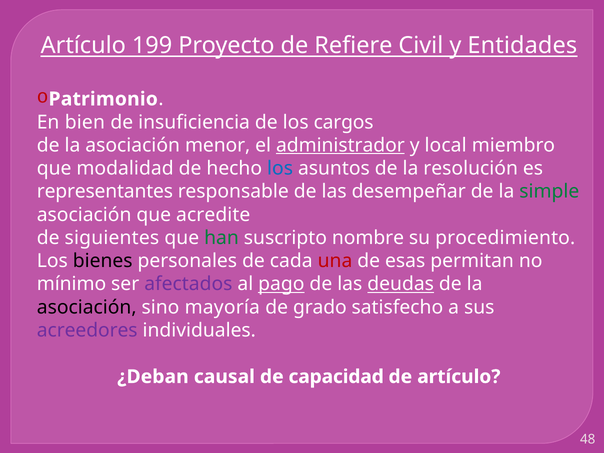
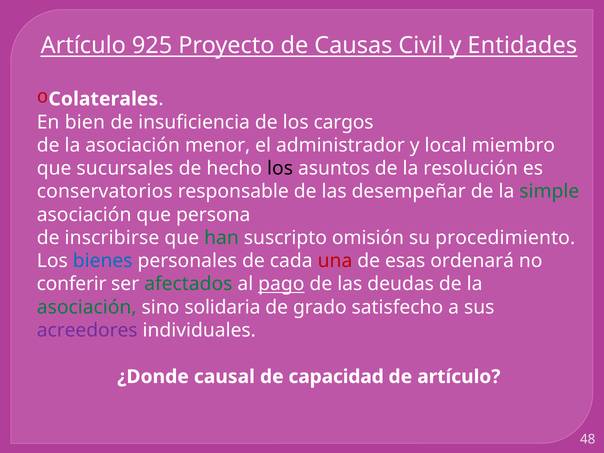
199: 199 -> 925 (152, 45)
Refiere: Refiere -> Causas (353, 45)
Patrimonio: Patrimonio -> Colaterales (103, 99)
administrador underline: present -> none (340, 145)
modalidad: modalidad -> sucursales (125, 168)
los colour: blue -> black (280, 168)
representantes: representantes -> conservatorios (105, 192)
acredite: acredite -> persona (213, 215)
siguientes: siguientes -> inscribirse (112, 238)
nombre: nombre -> omisión (368, 238)
bienes colour: black -> blue (103, 261)
permitan: permitan -> ordenará (472, 261)
mínimo: mínimo -> conferir (72, 284)
afectados colour: purple -> green (188, 284)
deudas underline: present -> none (401, 284)
asociación colour: black -> green (87, 307)
mayoría: mayoría -> solidaria (222, 307)
¿Deban: ¿Deban -> ¿Donde (153, 377)
